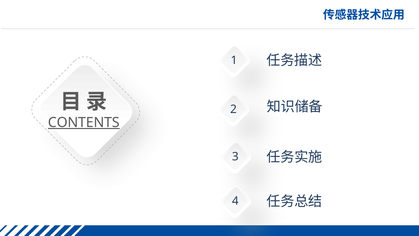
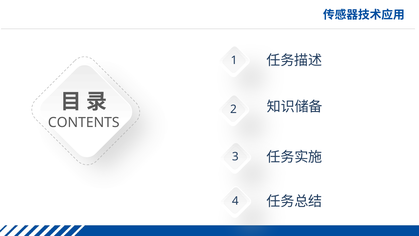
CONTENTS underline: present -> none (84, 122)
